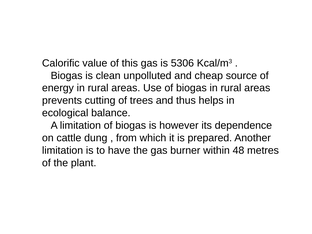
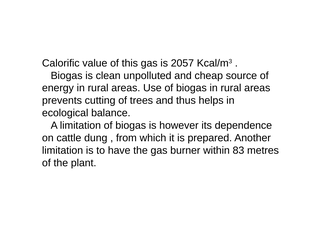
5306: 5306 -> 2057 (182, 63)
48: 48 -> 83 (238, 150)
